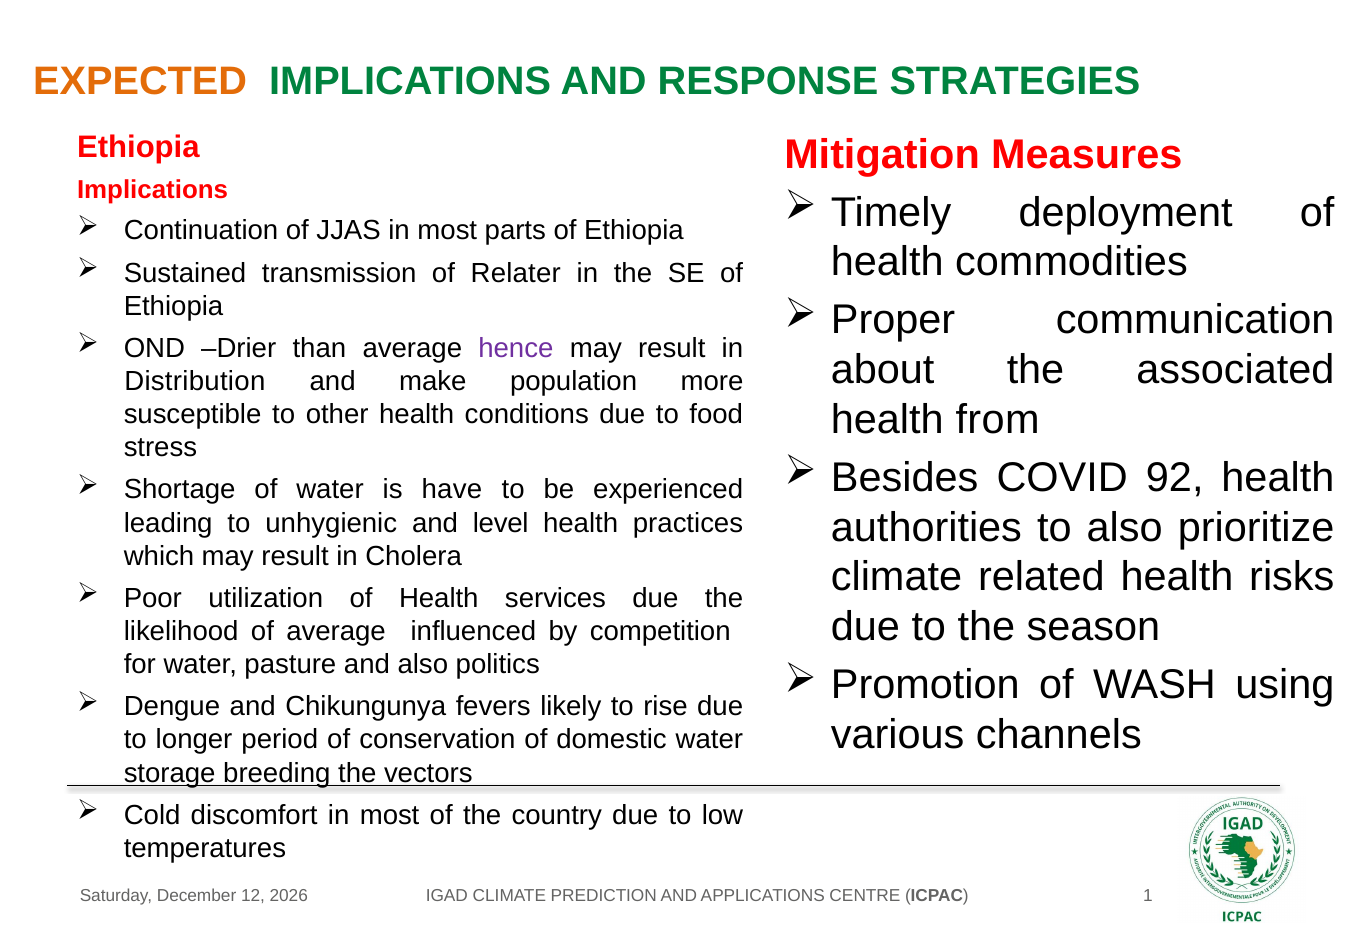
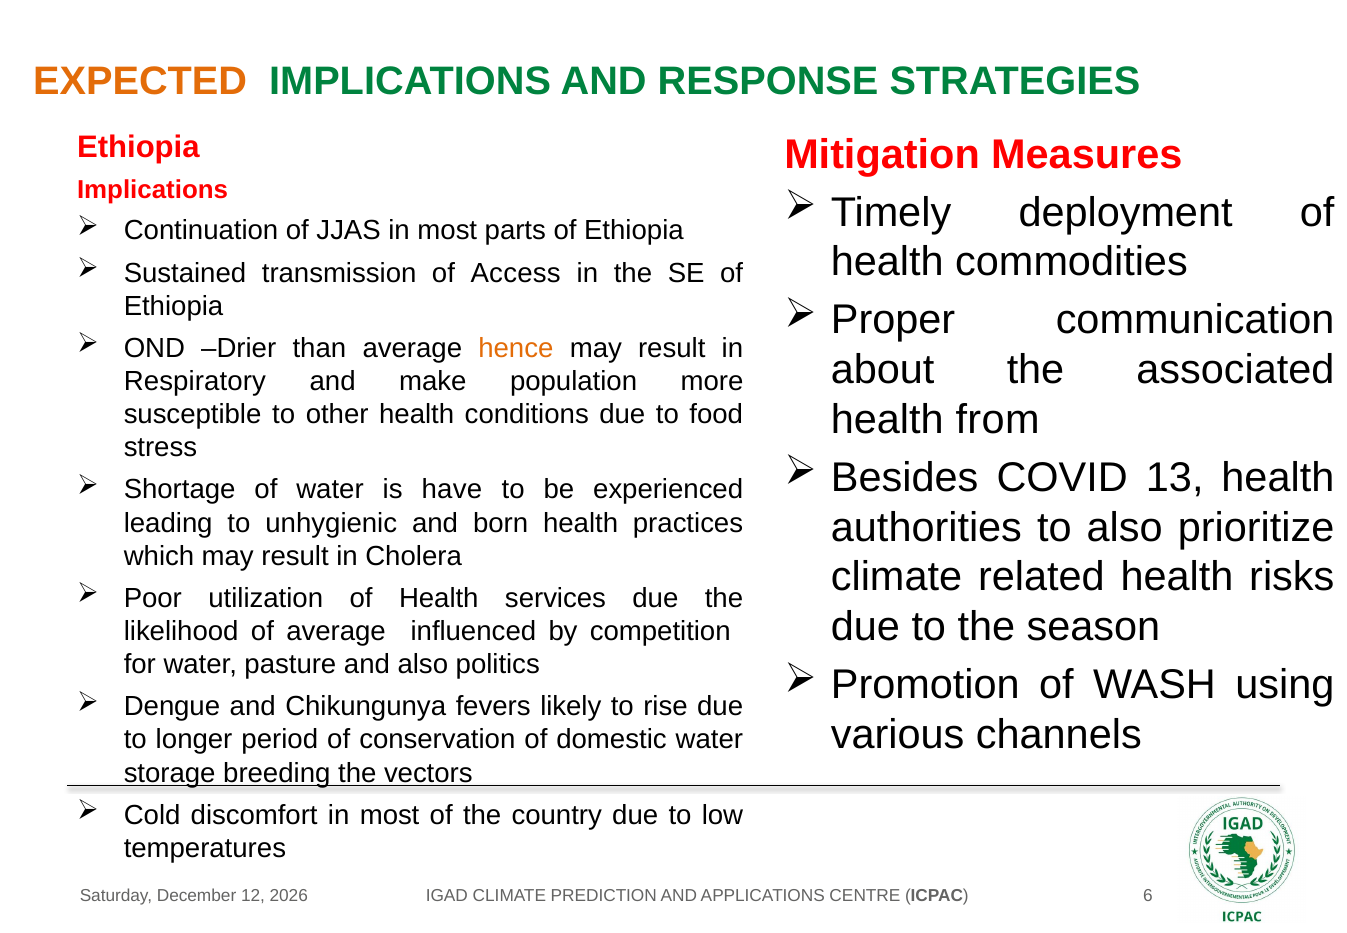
Relater: Relater -> Access (516, 273)
hence colour: purple -> orange (516, 348)
Distribution: Distribution -> Respiratory (195, 381)
92: 92 -> 13 (1175, 478)
level: level -> born (501, 523)
1: 1 -> 6 (1148, 896)
